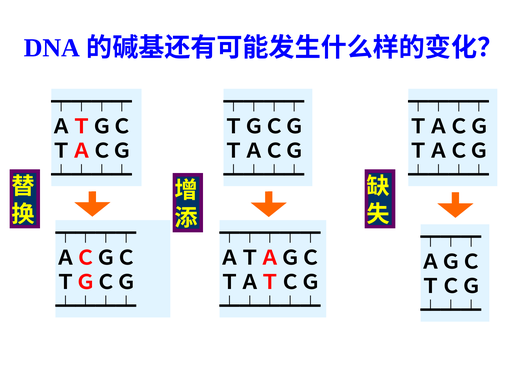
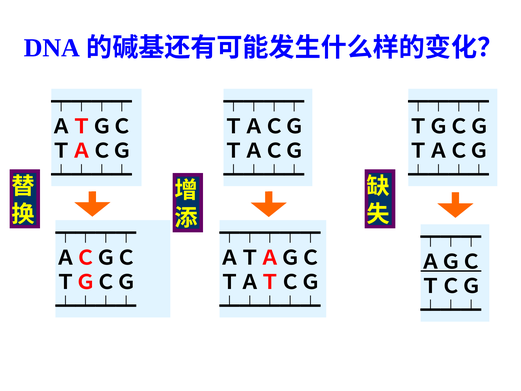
ＴＧＣＧ: ＴＧＣＧ -> ＴＡＣＧ (264, 127)
ＴＡＣＧ: ＴＡＣＧ -> ＴＧＣＧ (449, 127)
ＡＧＣ underline: none -> present (451, 262)
